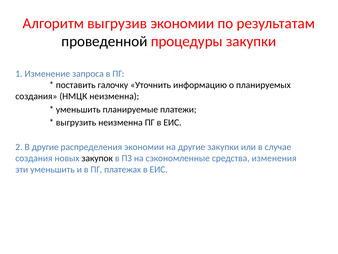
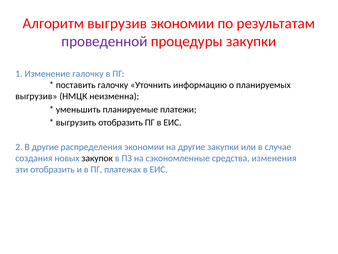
проведенной colour: black -> purple (104, 41)
Изменение запроса: запроса -> галочку (88, 74)
создания: создания -> выгрузив (36, 96)
выгрузить неизменна: неизменна -> отобразить (121, 122)
эти уменьшить: уменьшить -> отобразить (52, 169)
